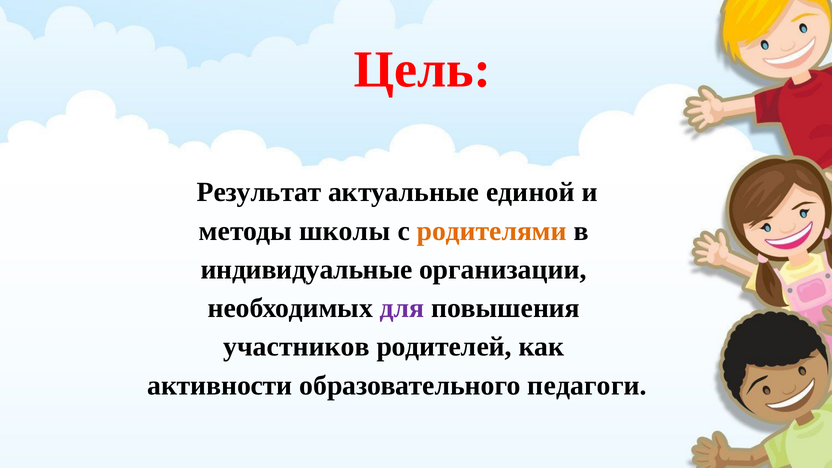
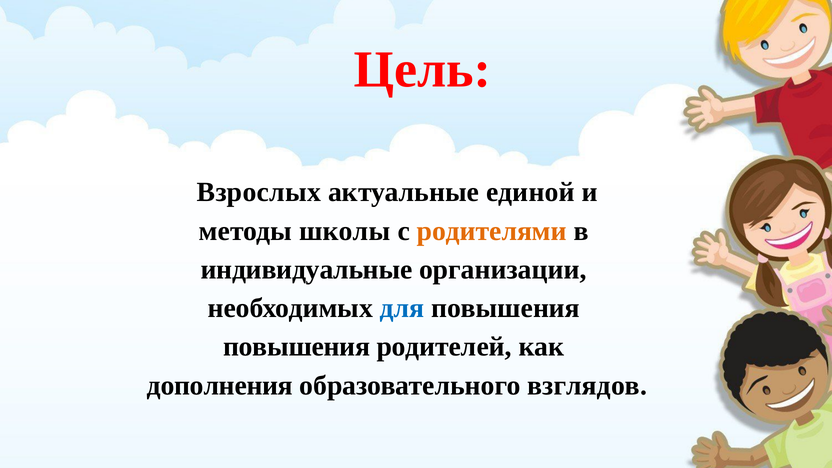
Результат: Результат -> Взрослых (259, 192)
для colour: purple -> blue (402, 308)
участников: участников -> повышения (297, 347)
активности: активности -> дополнения (220, 385)
педагоги: педагоги -> взглядов (587, 385)
